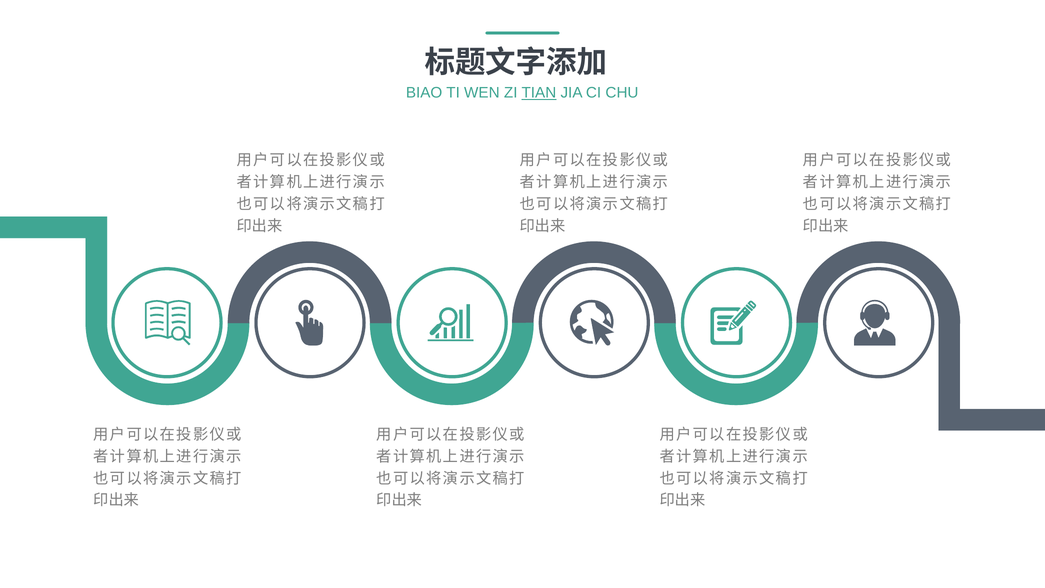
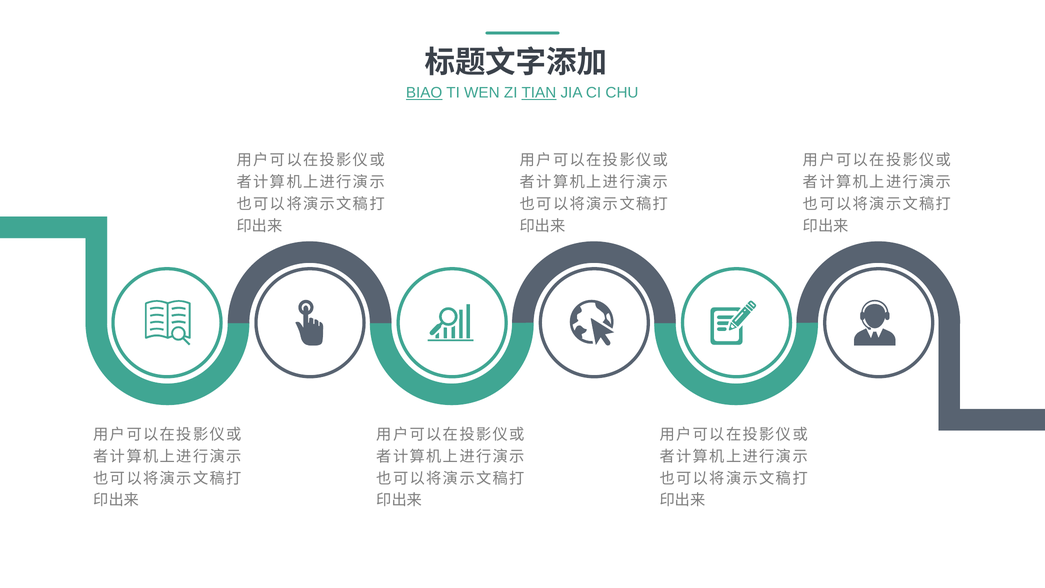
BIAO underline: none -> present (424, 93)
